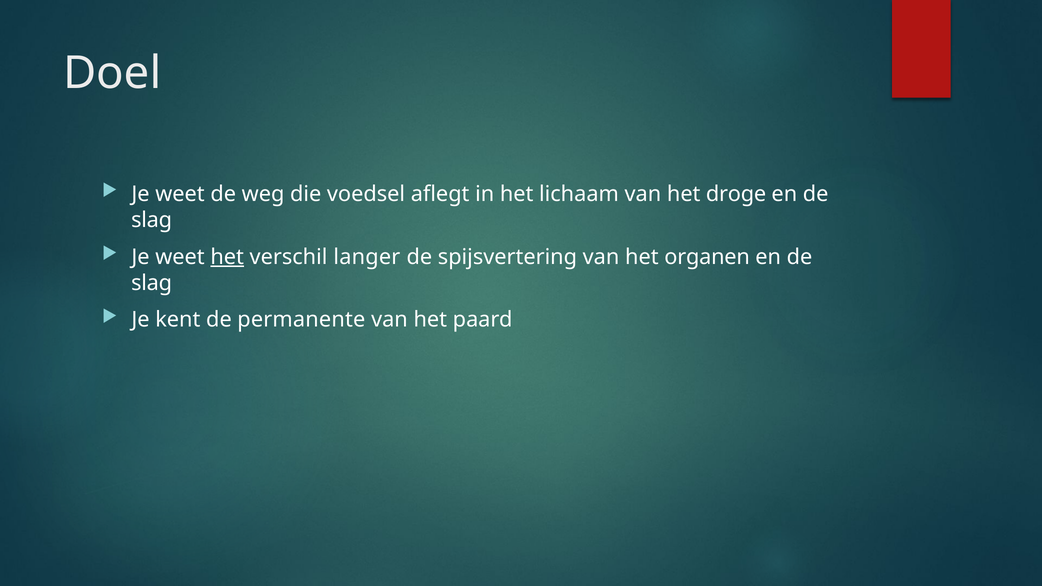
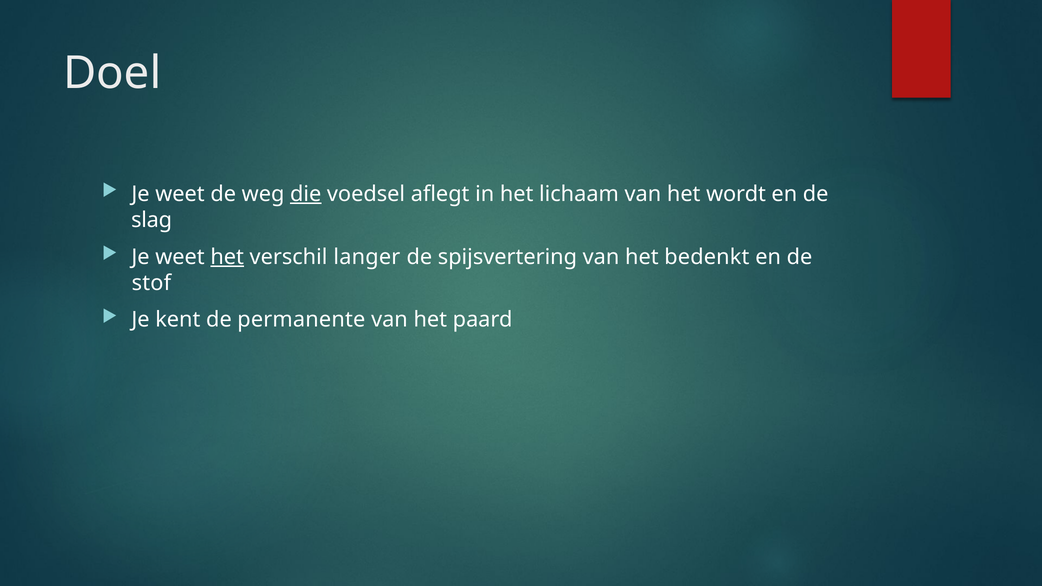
die underline: none -> present (306, 194)
droge: droge -> wordt (736, 194)
organen: organen -> bedenkt (707, 257)
slag: slag -> stof (151, 283)
